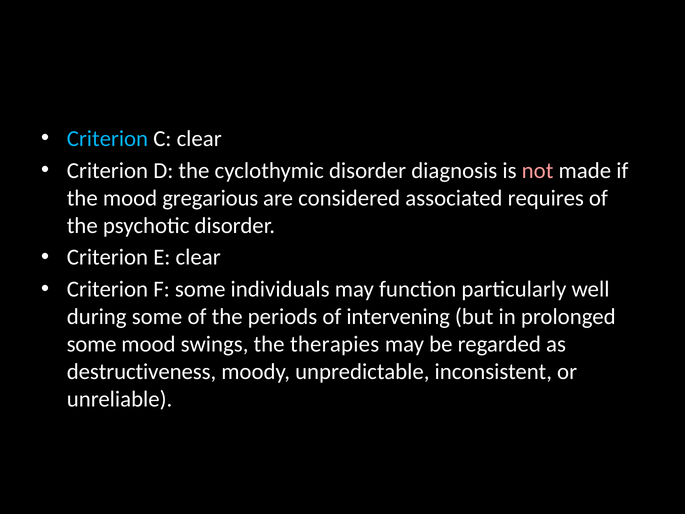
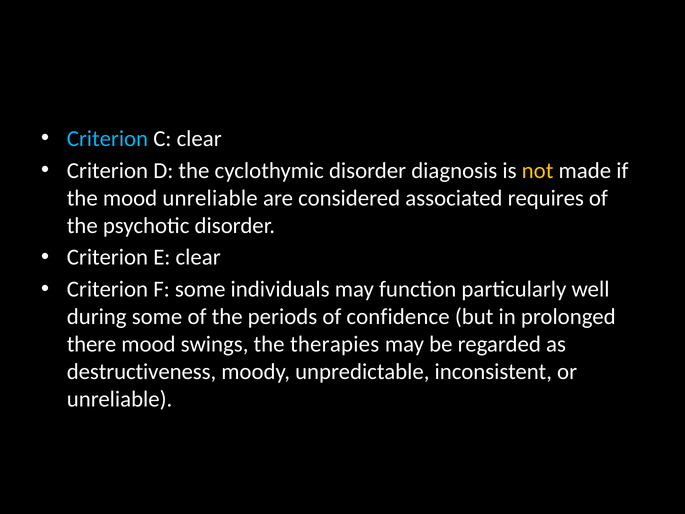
not colour: pink -> yellow (538, 171)
mood gregarious: gregarious -> unreliable (210, 198)
intervening: intervening -> confidence (398, 317)
some: some -> there (92, 344)
